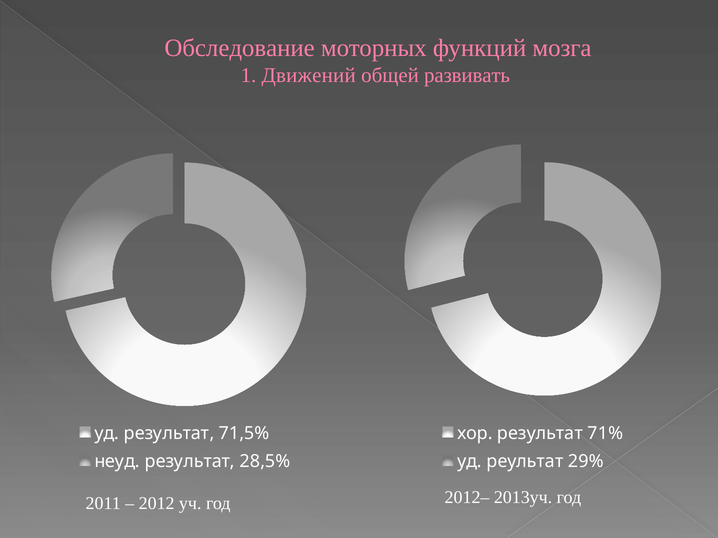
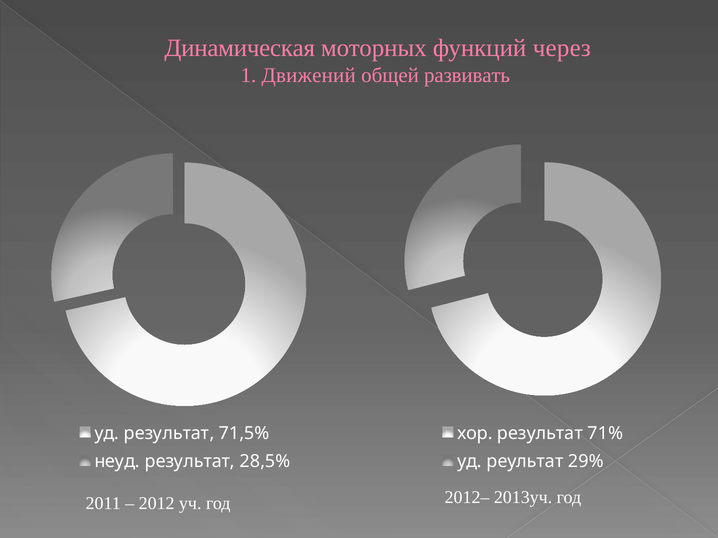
Обследование: Обследование -> Динамическая (240, 48)
мозга: мозга -> через (562, 48)
